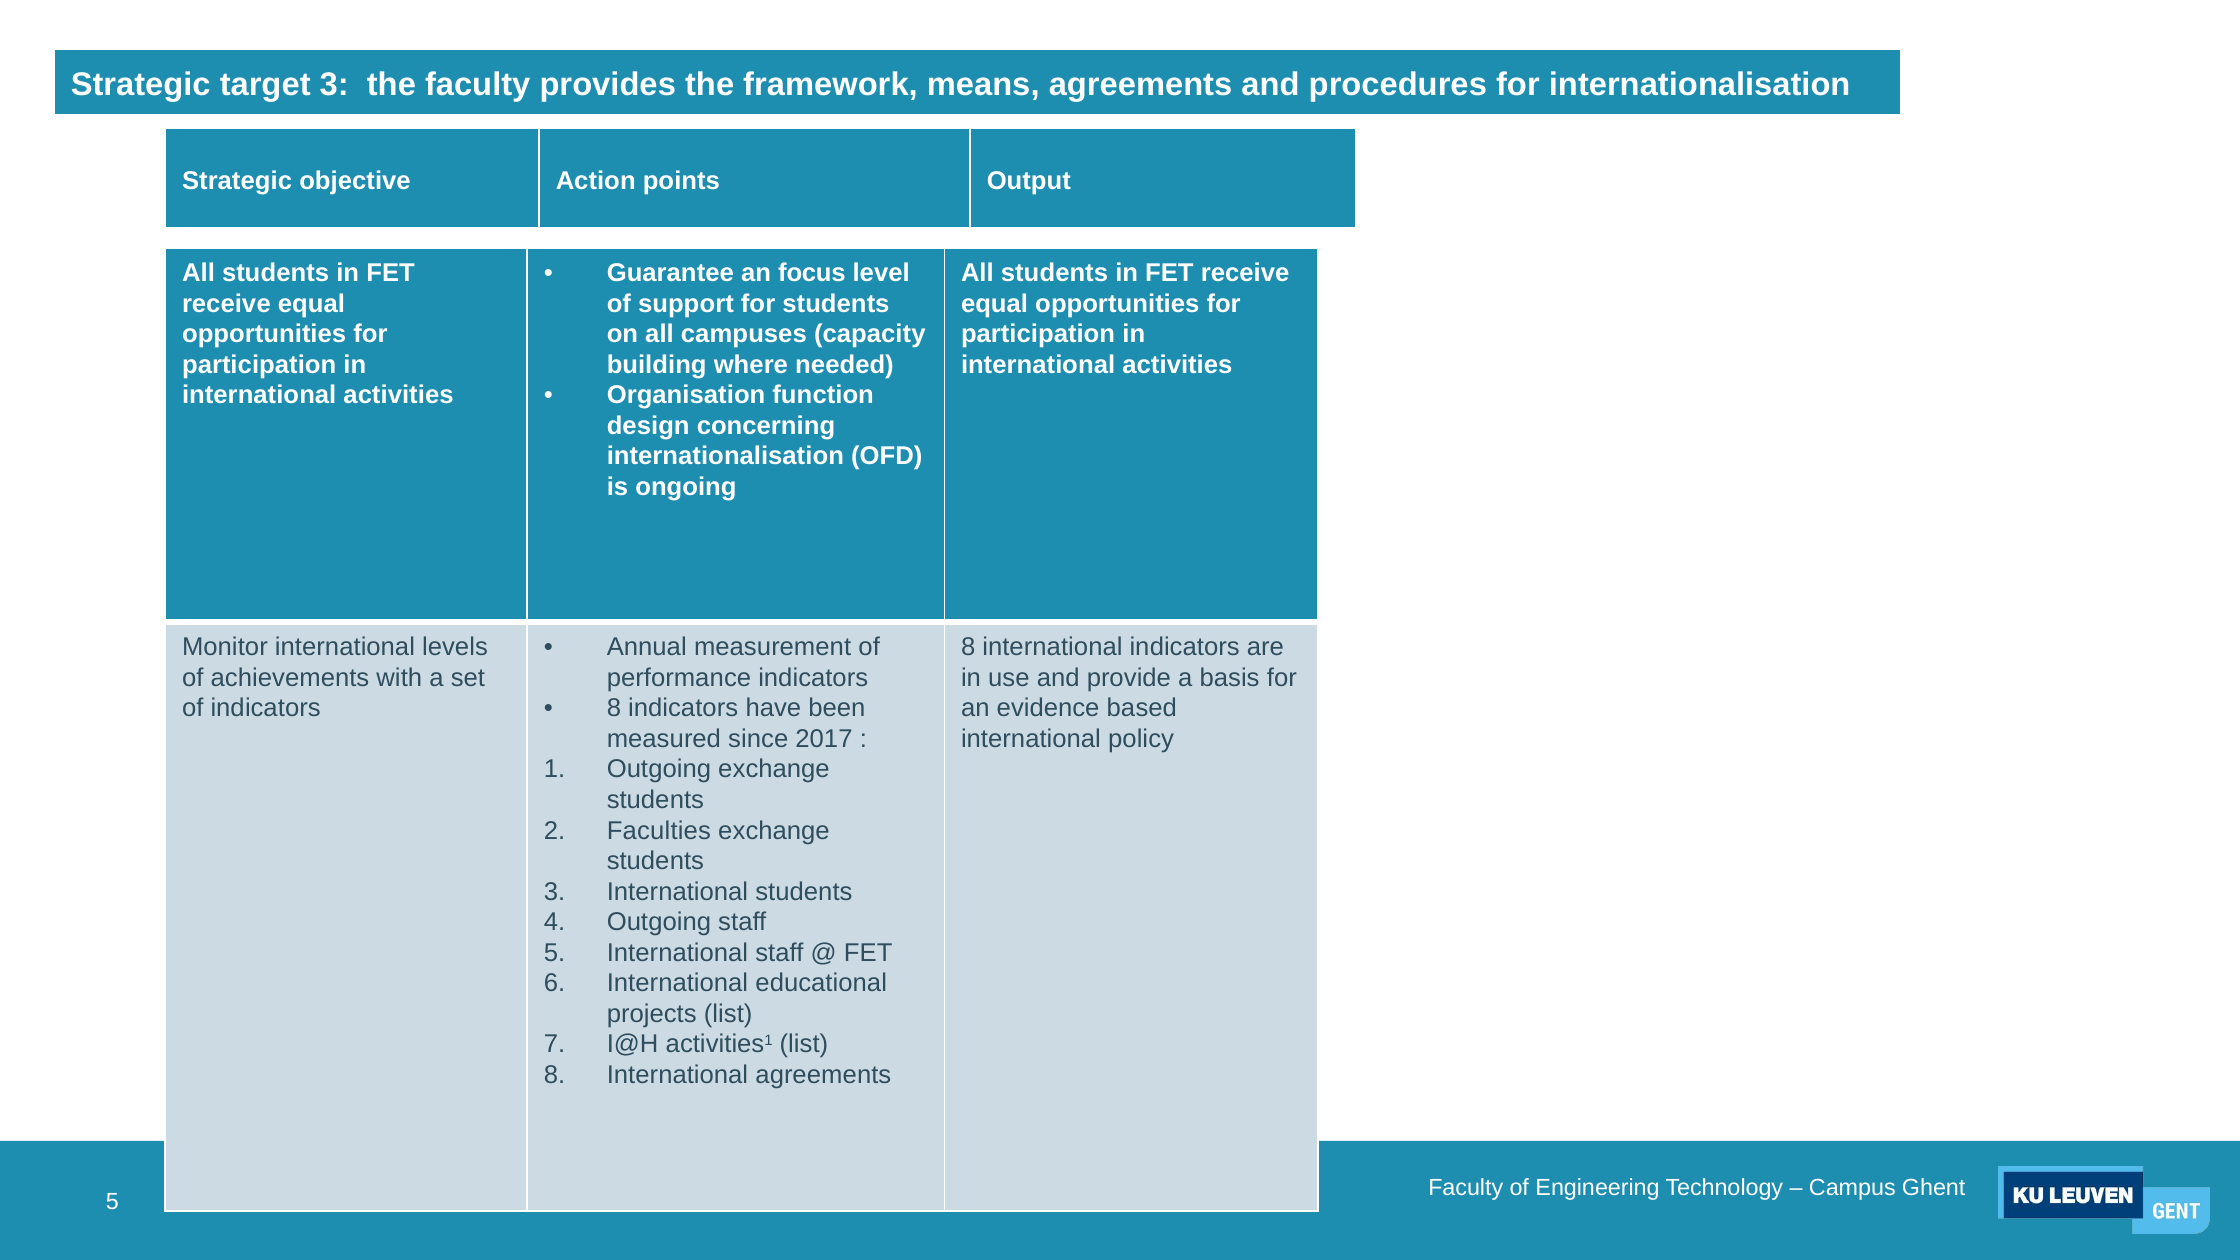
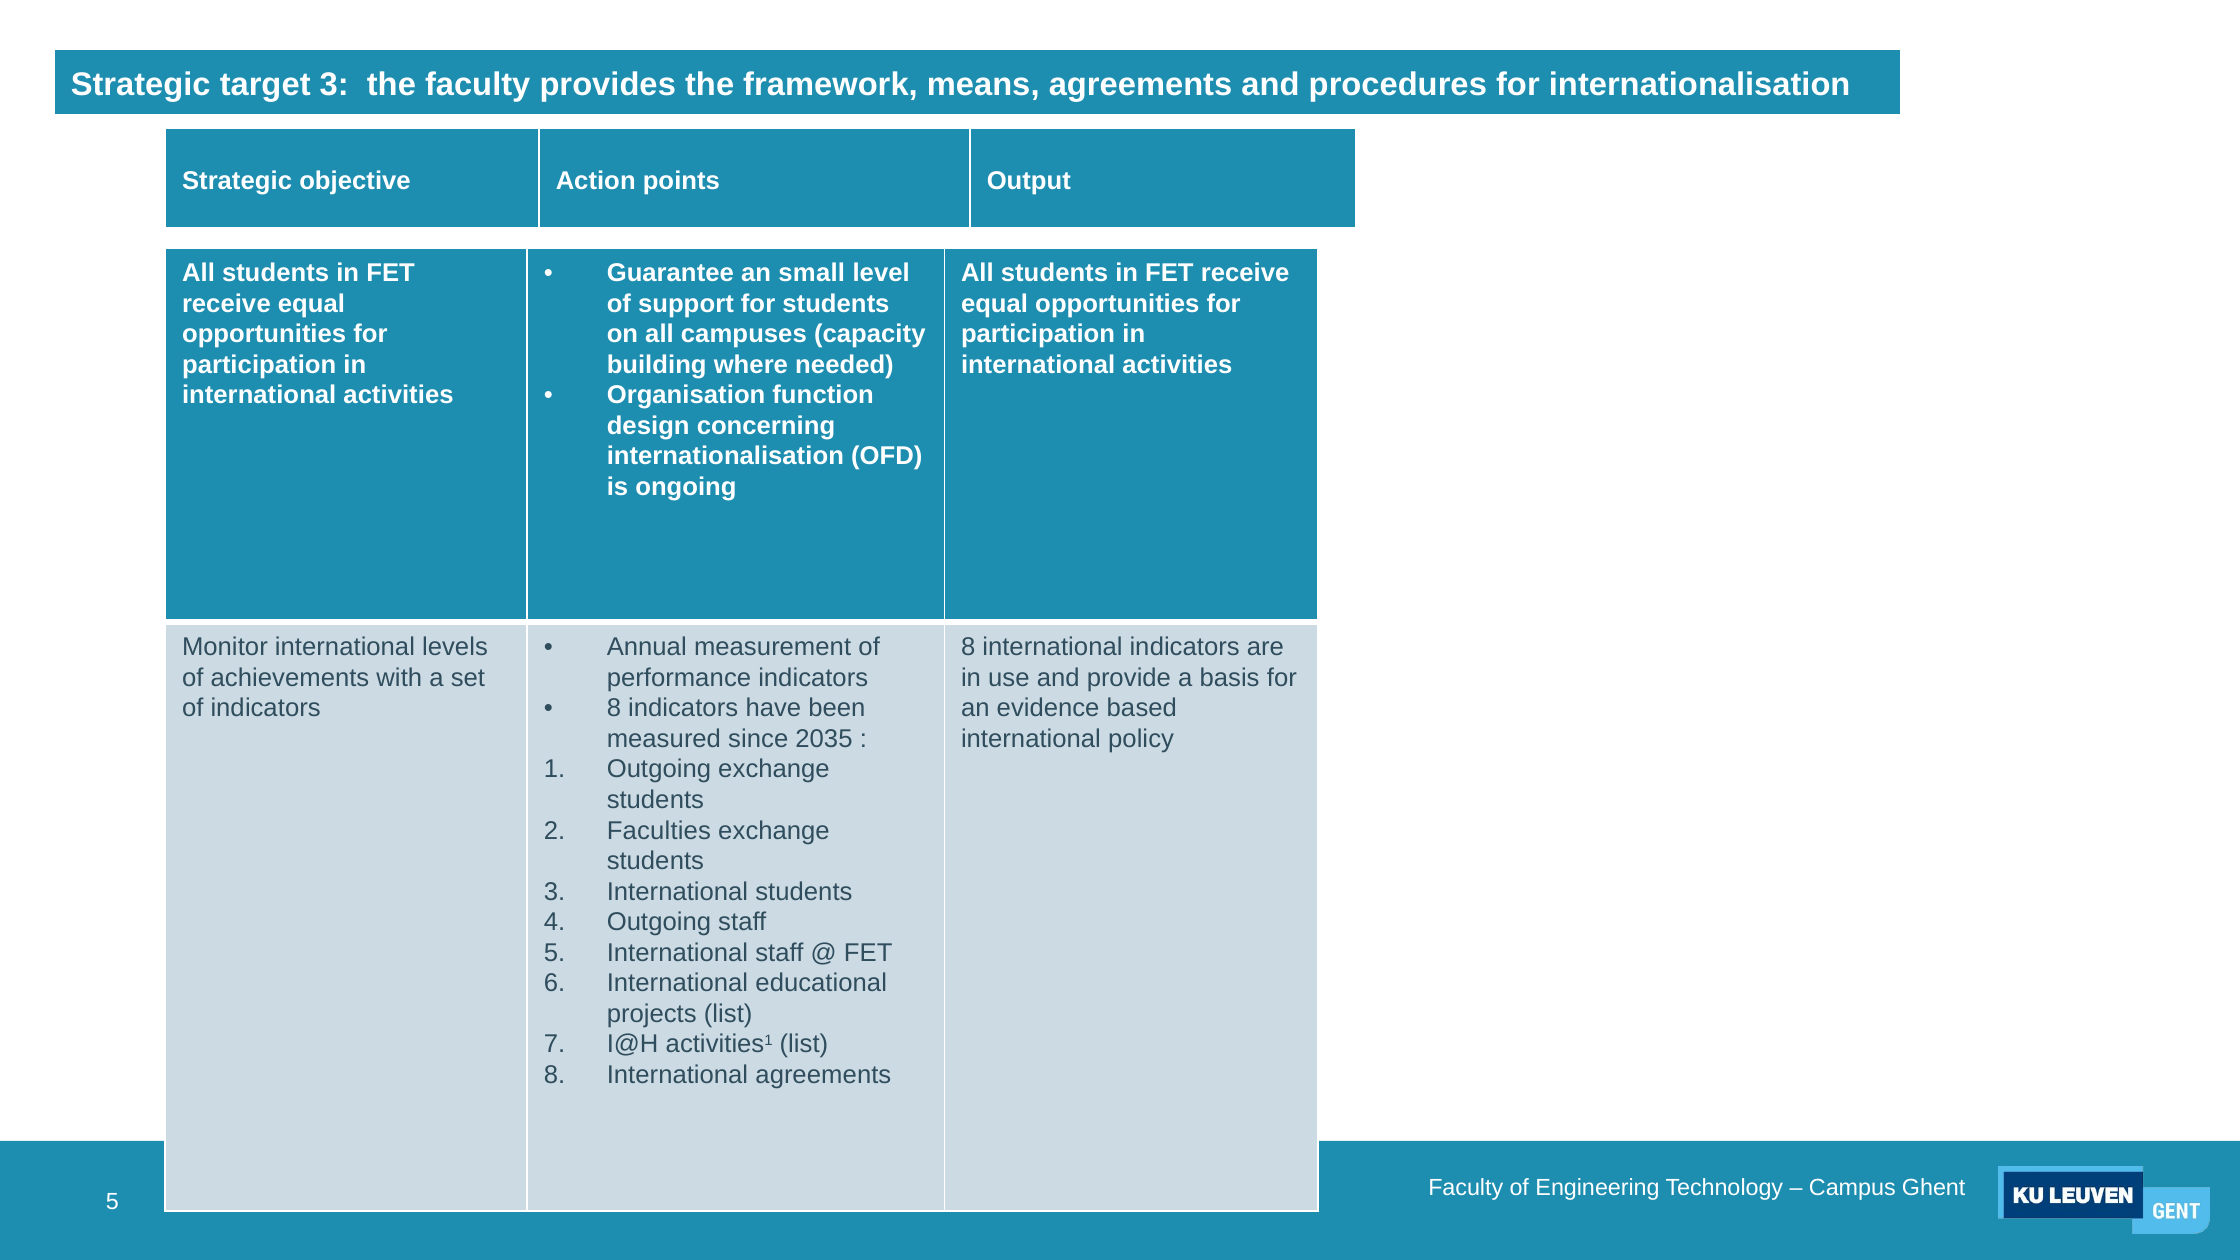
focus: focus -> small (812, 273)
2017: 2017 -> 2035 (824, 739)
